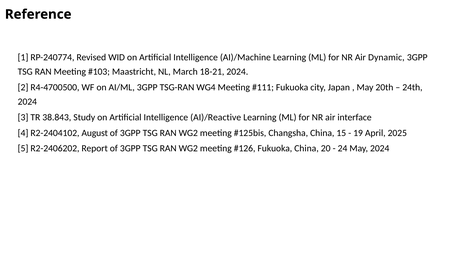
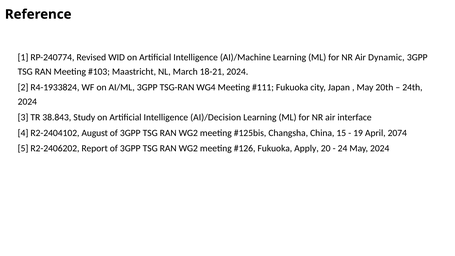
R4-4700500: R4-4700500 -> R4-1933824 (55, 87)
AI)/Reactive: AI)/Reactive -> AI)/Decision (216, 117)
2025: 2025 -> 2074 (397, 133)
Fukuoka China: China -> Apply (307, 149)
